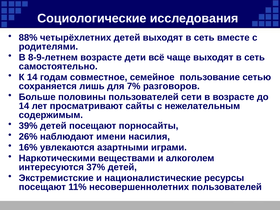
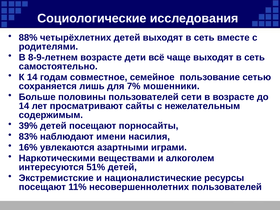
разговоров: разговоров -> мошенники (171, 86)
26%: 26% -> 83% (28, 137)
37%: 37% -> 51% (96, 167)
